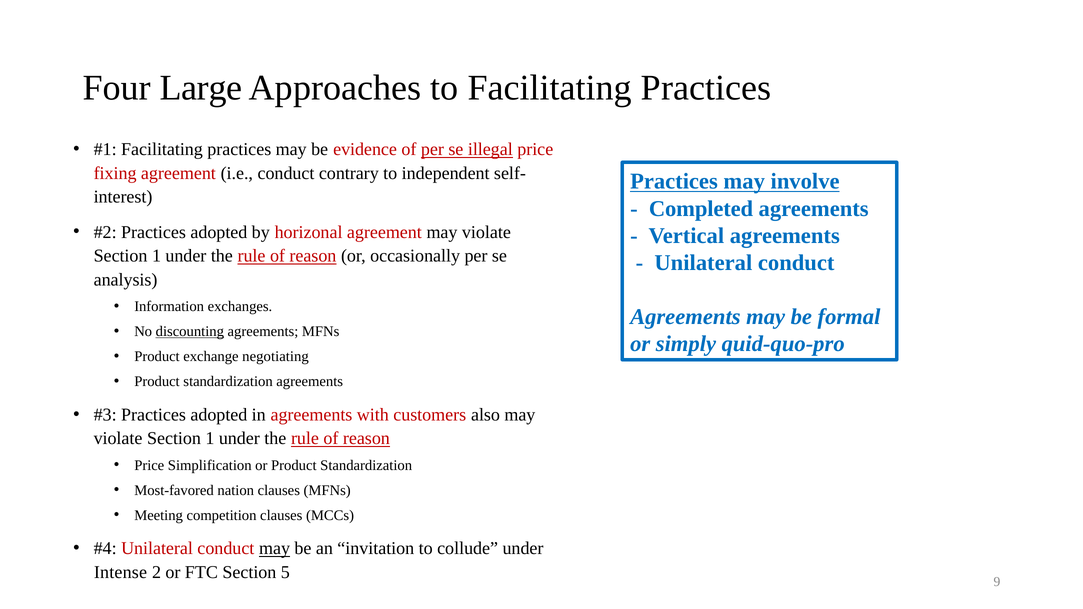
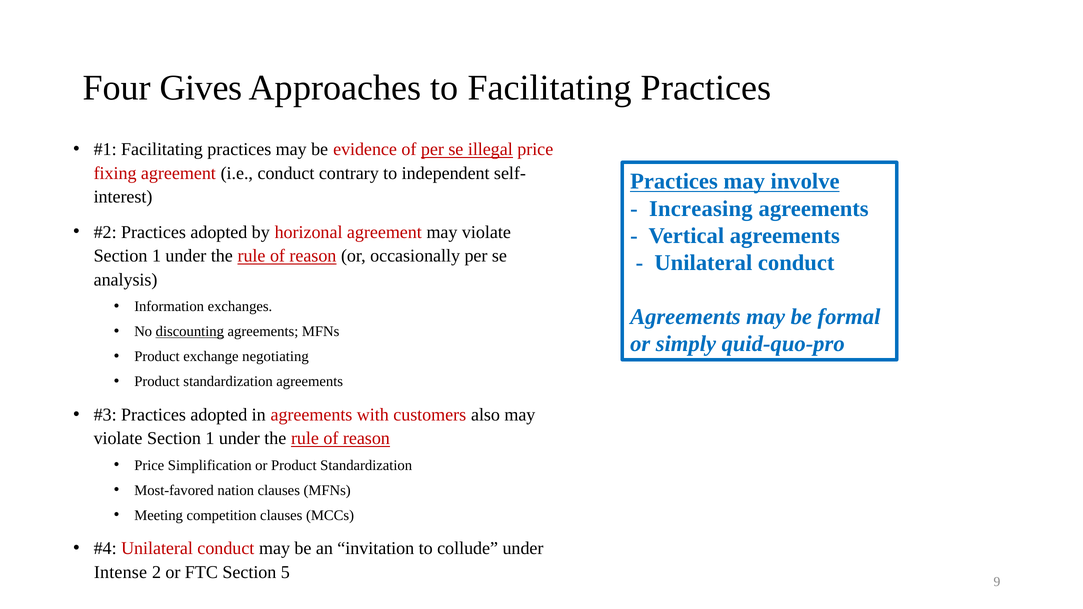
Large: Large -> Gives (201, 88)
Completed: Completed -> Increasing (701, 209)
may underline: present -> none (275, 549)
